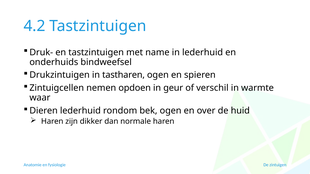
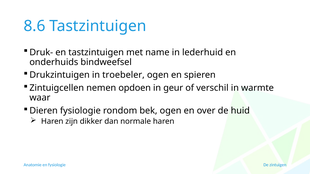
4.2: 4.2 -> 8.6 (35, 26)
tastharen: tastharen -> troebeler (123, 75)
Dieren lederhuid: lederhuid -> fysiologie (80, 111)
